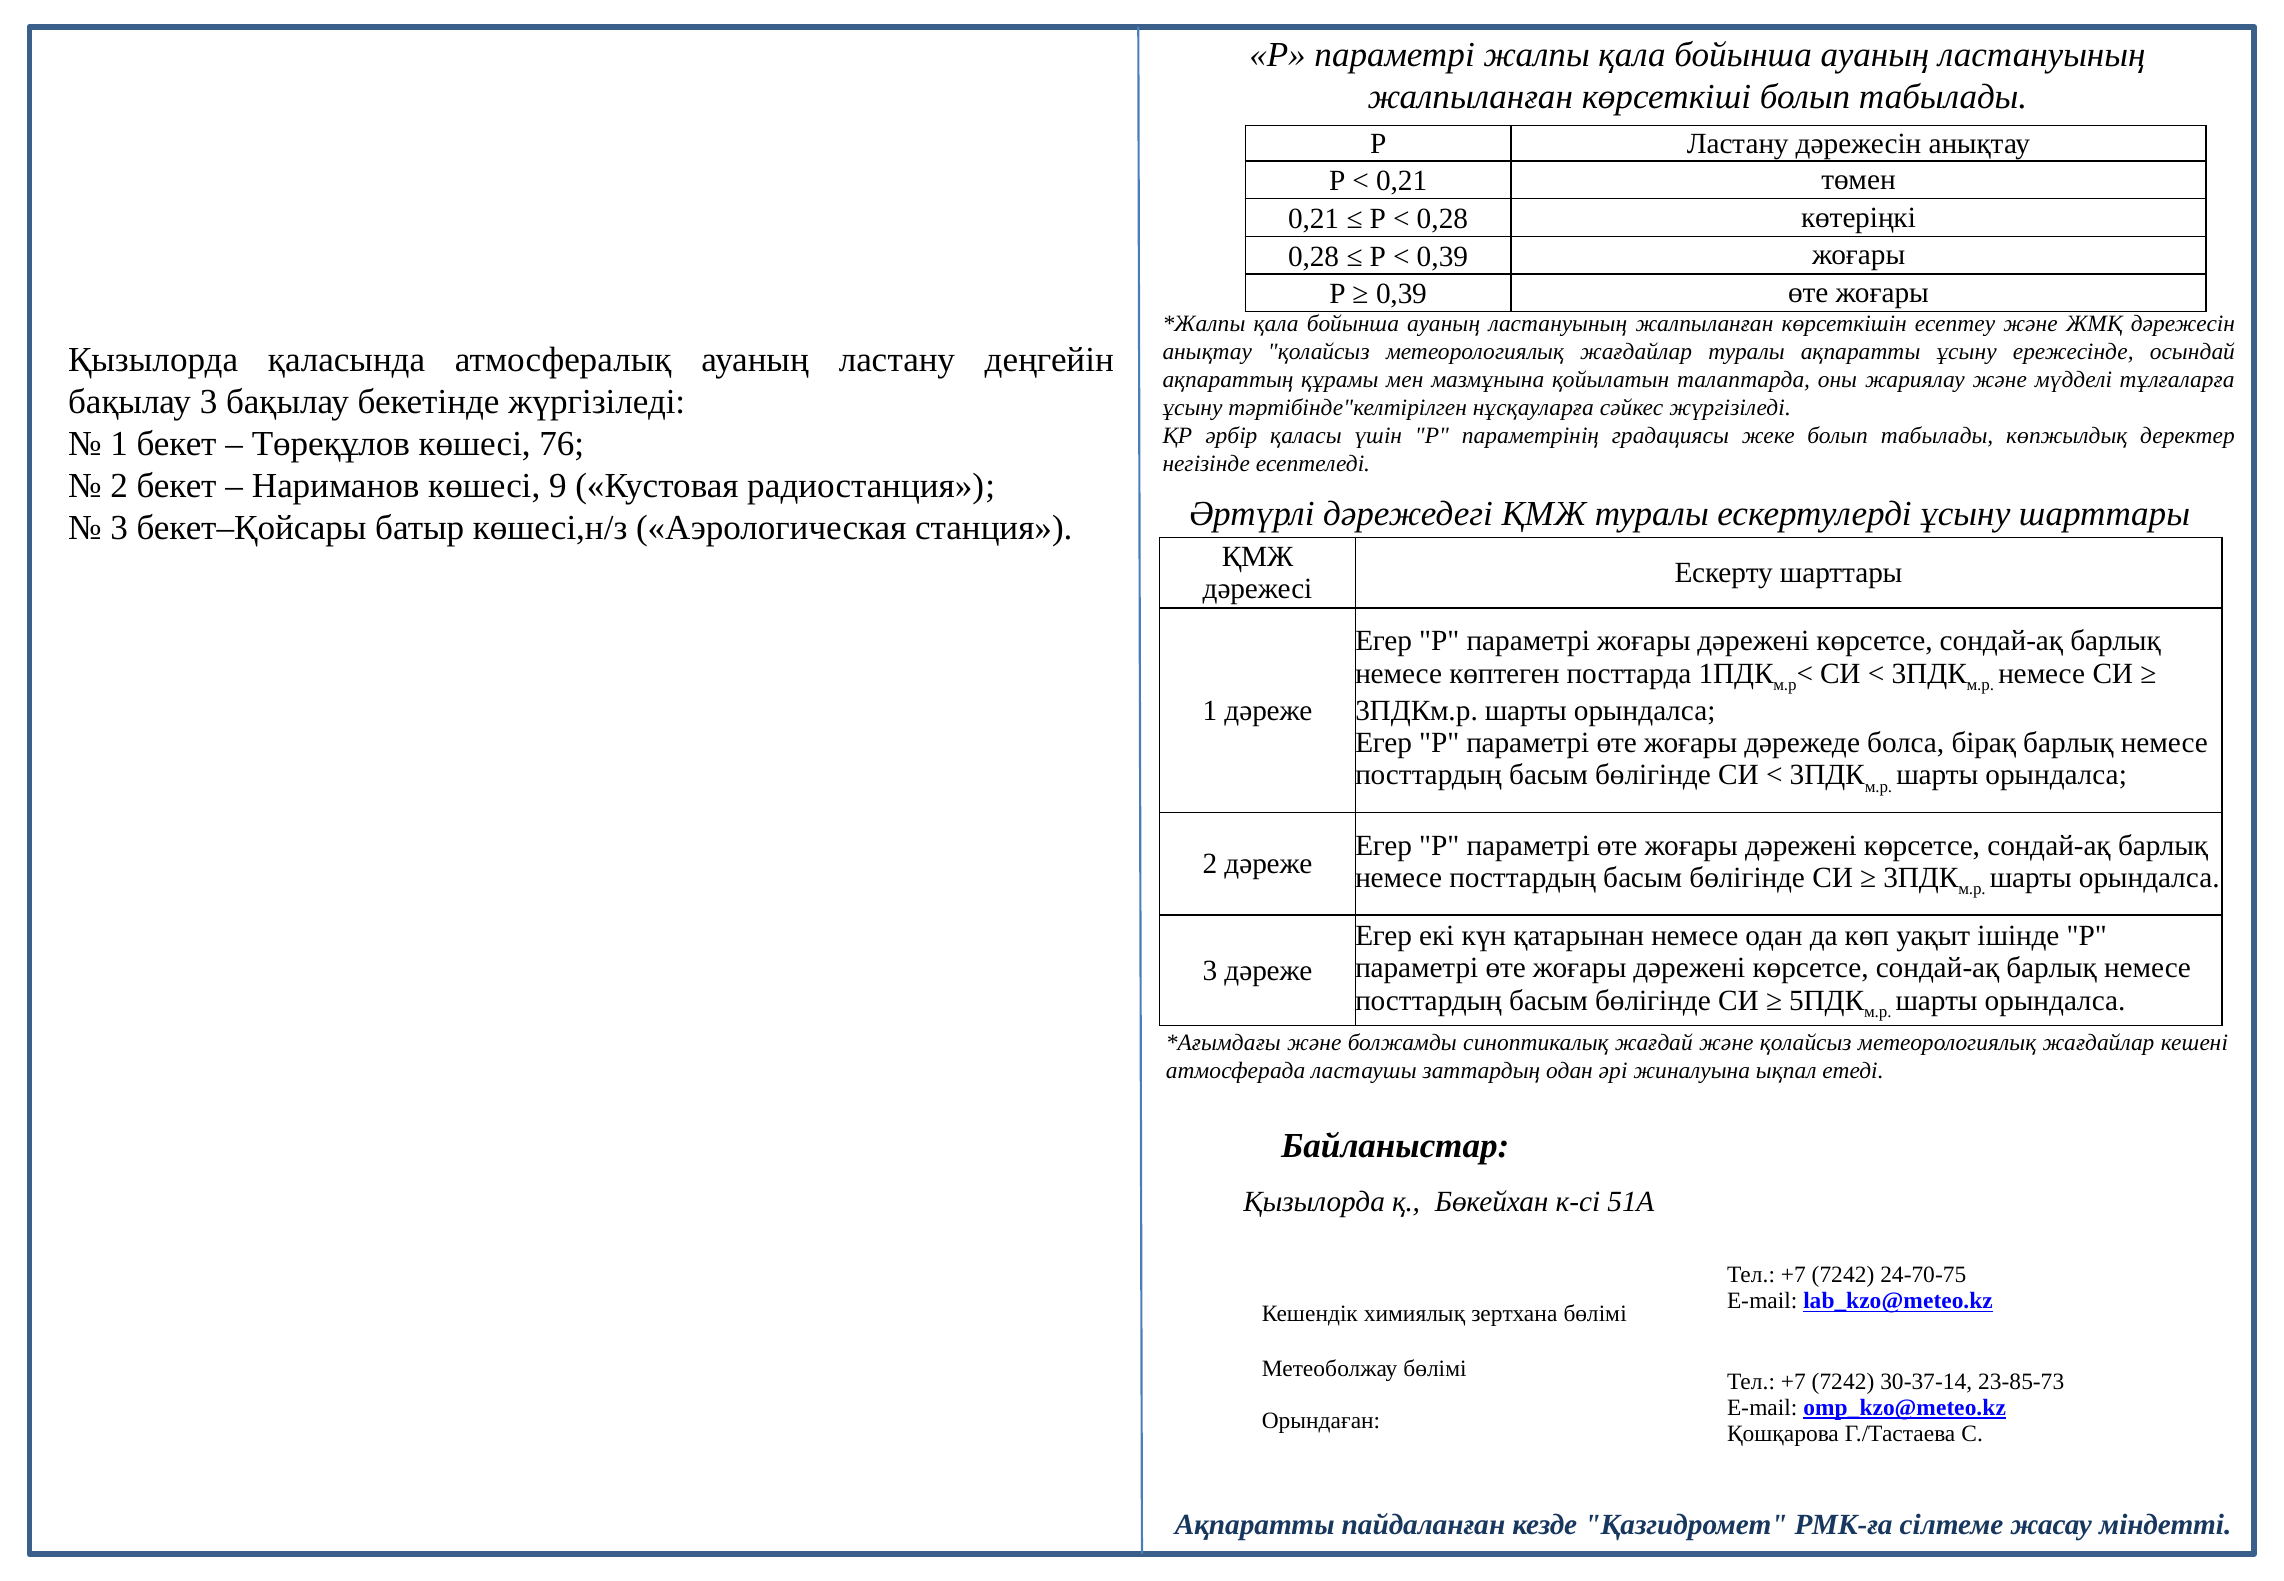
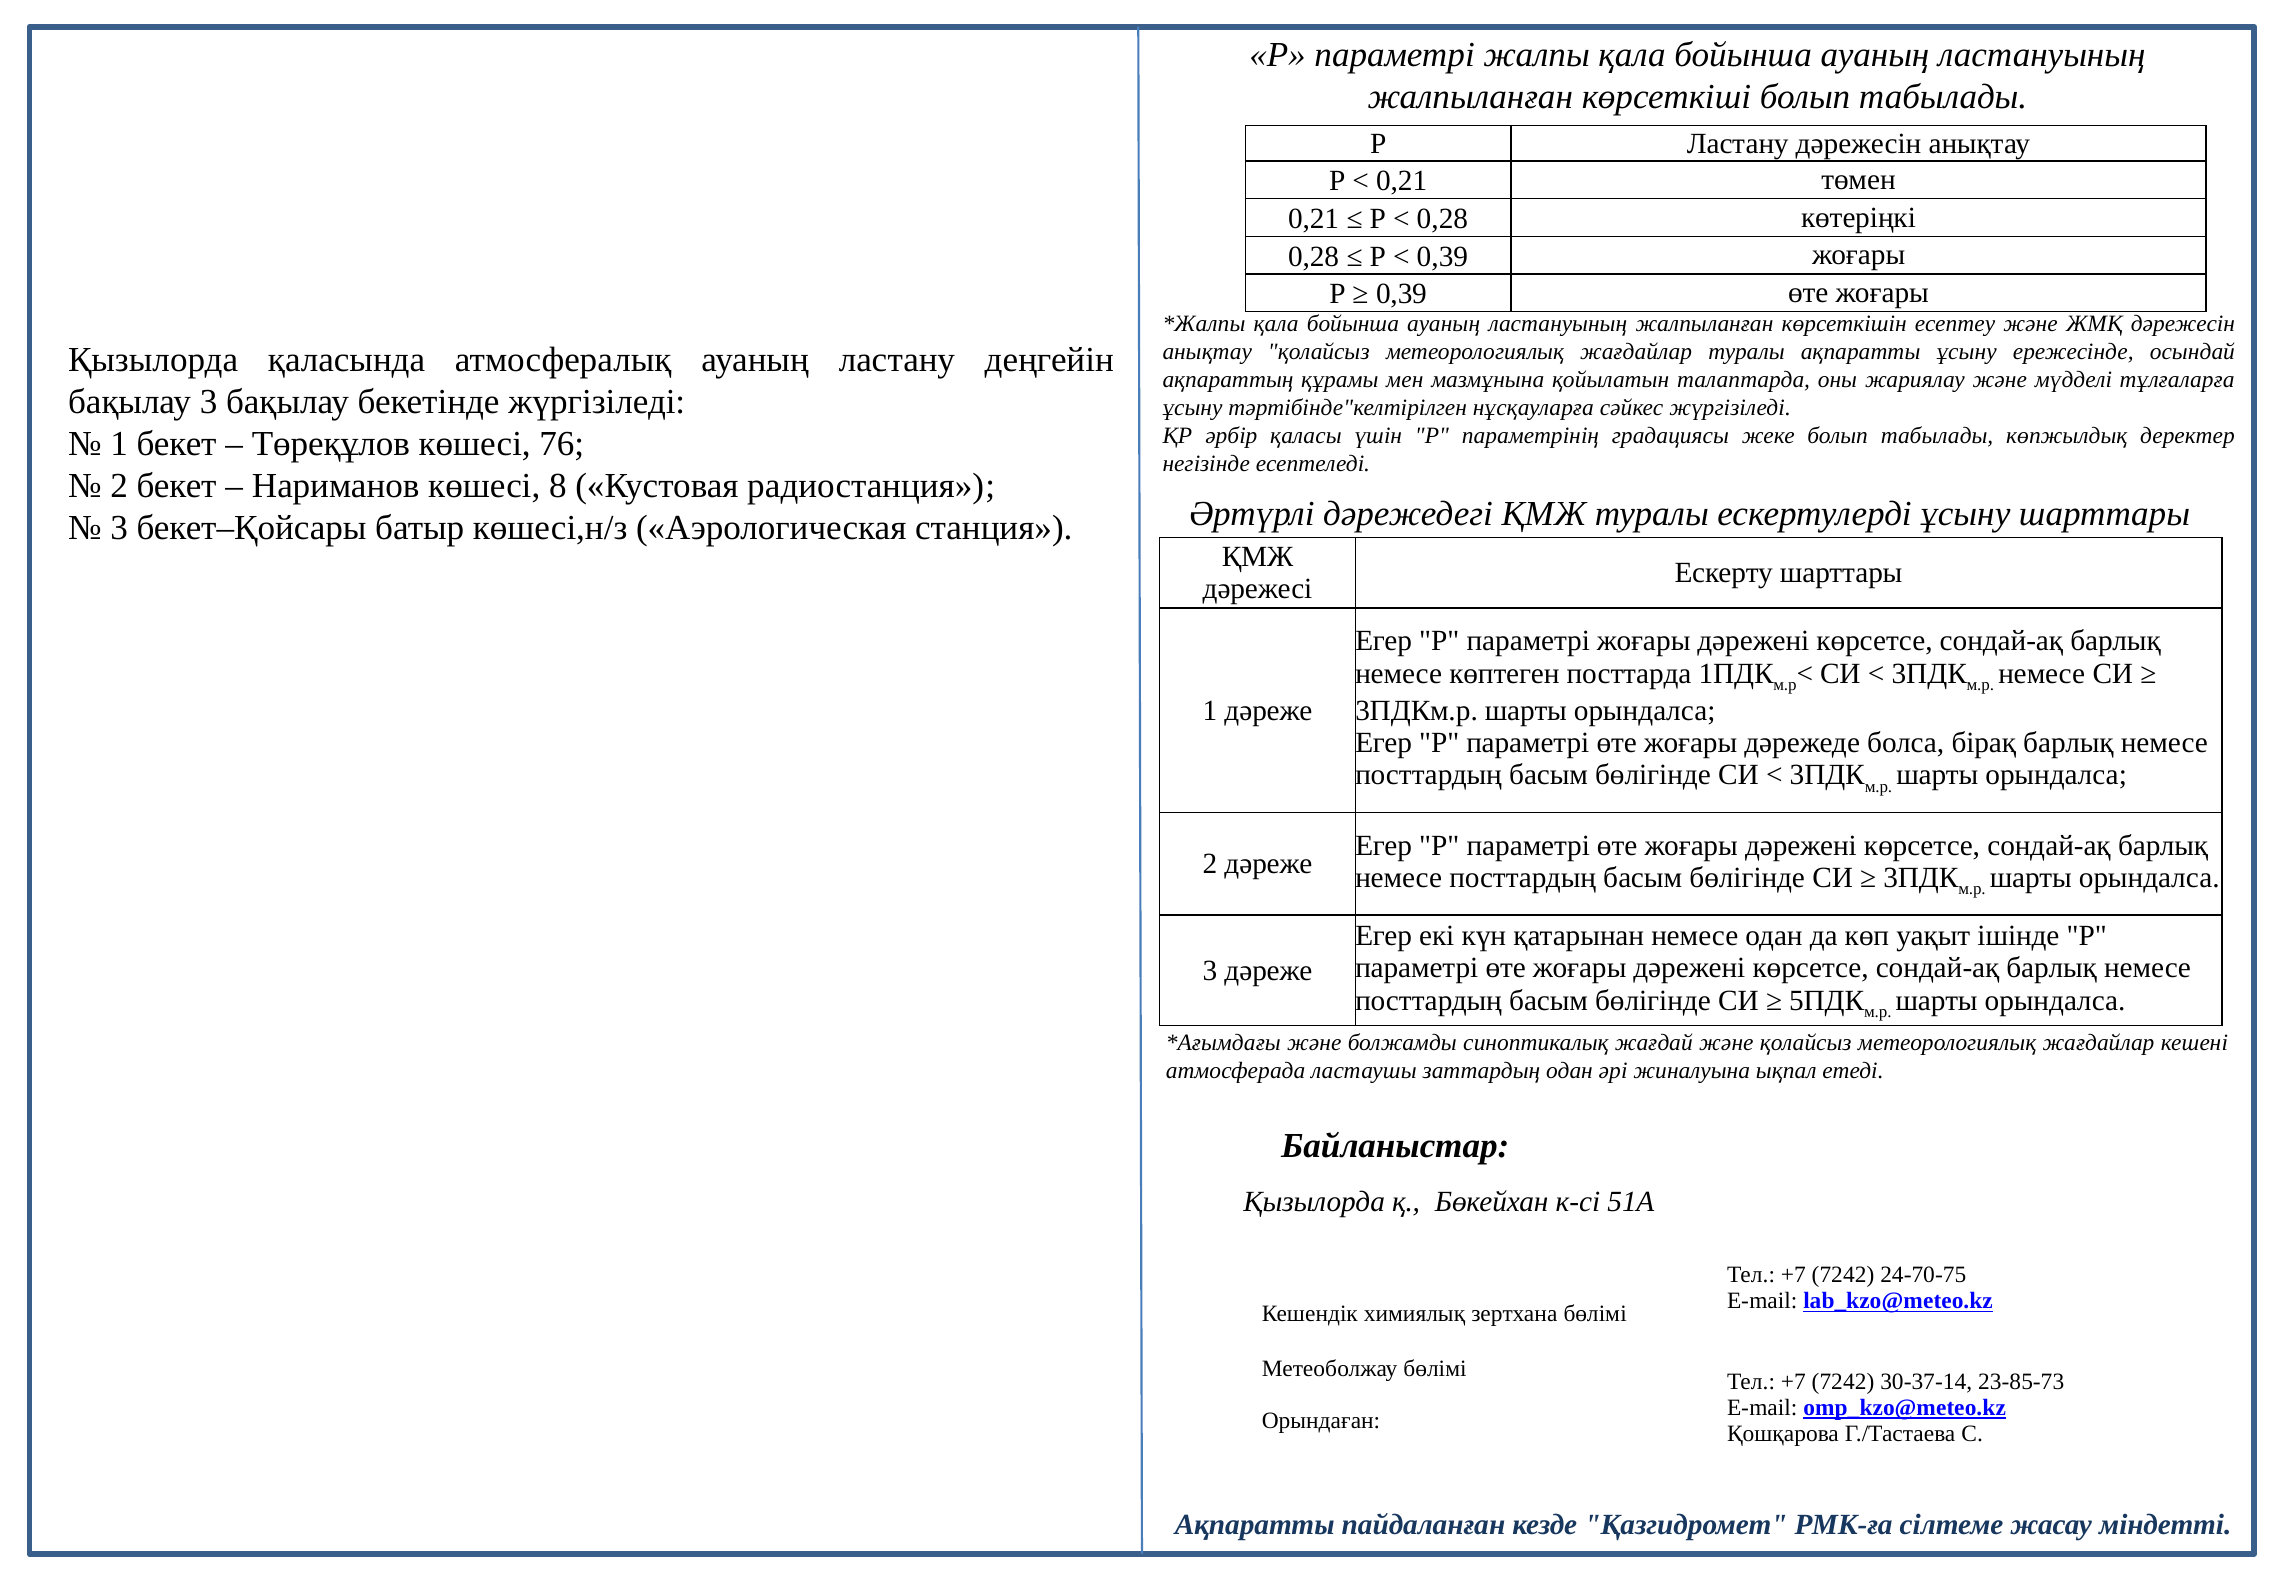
9: 9 -> 8 (558, 486)
